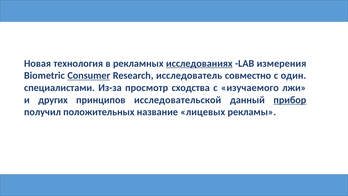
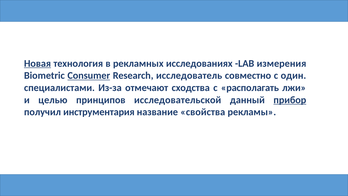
Новая underline: none -> present (37, 63)
исследованиях underline: present -> none (199, 63)
просмотр: просмотр -> отмечают (147, 88)
изучаемого: изучаемого -> располагать (250, 88)
других: других -> целью (53, 100)
положительных: положительных -> инструментария (99, 112)
лицевых: лицевых -> свойства (203, 112)
